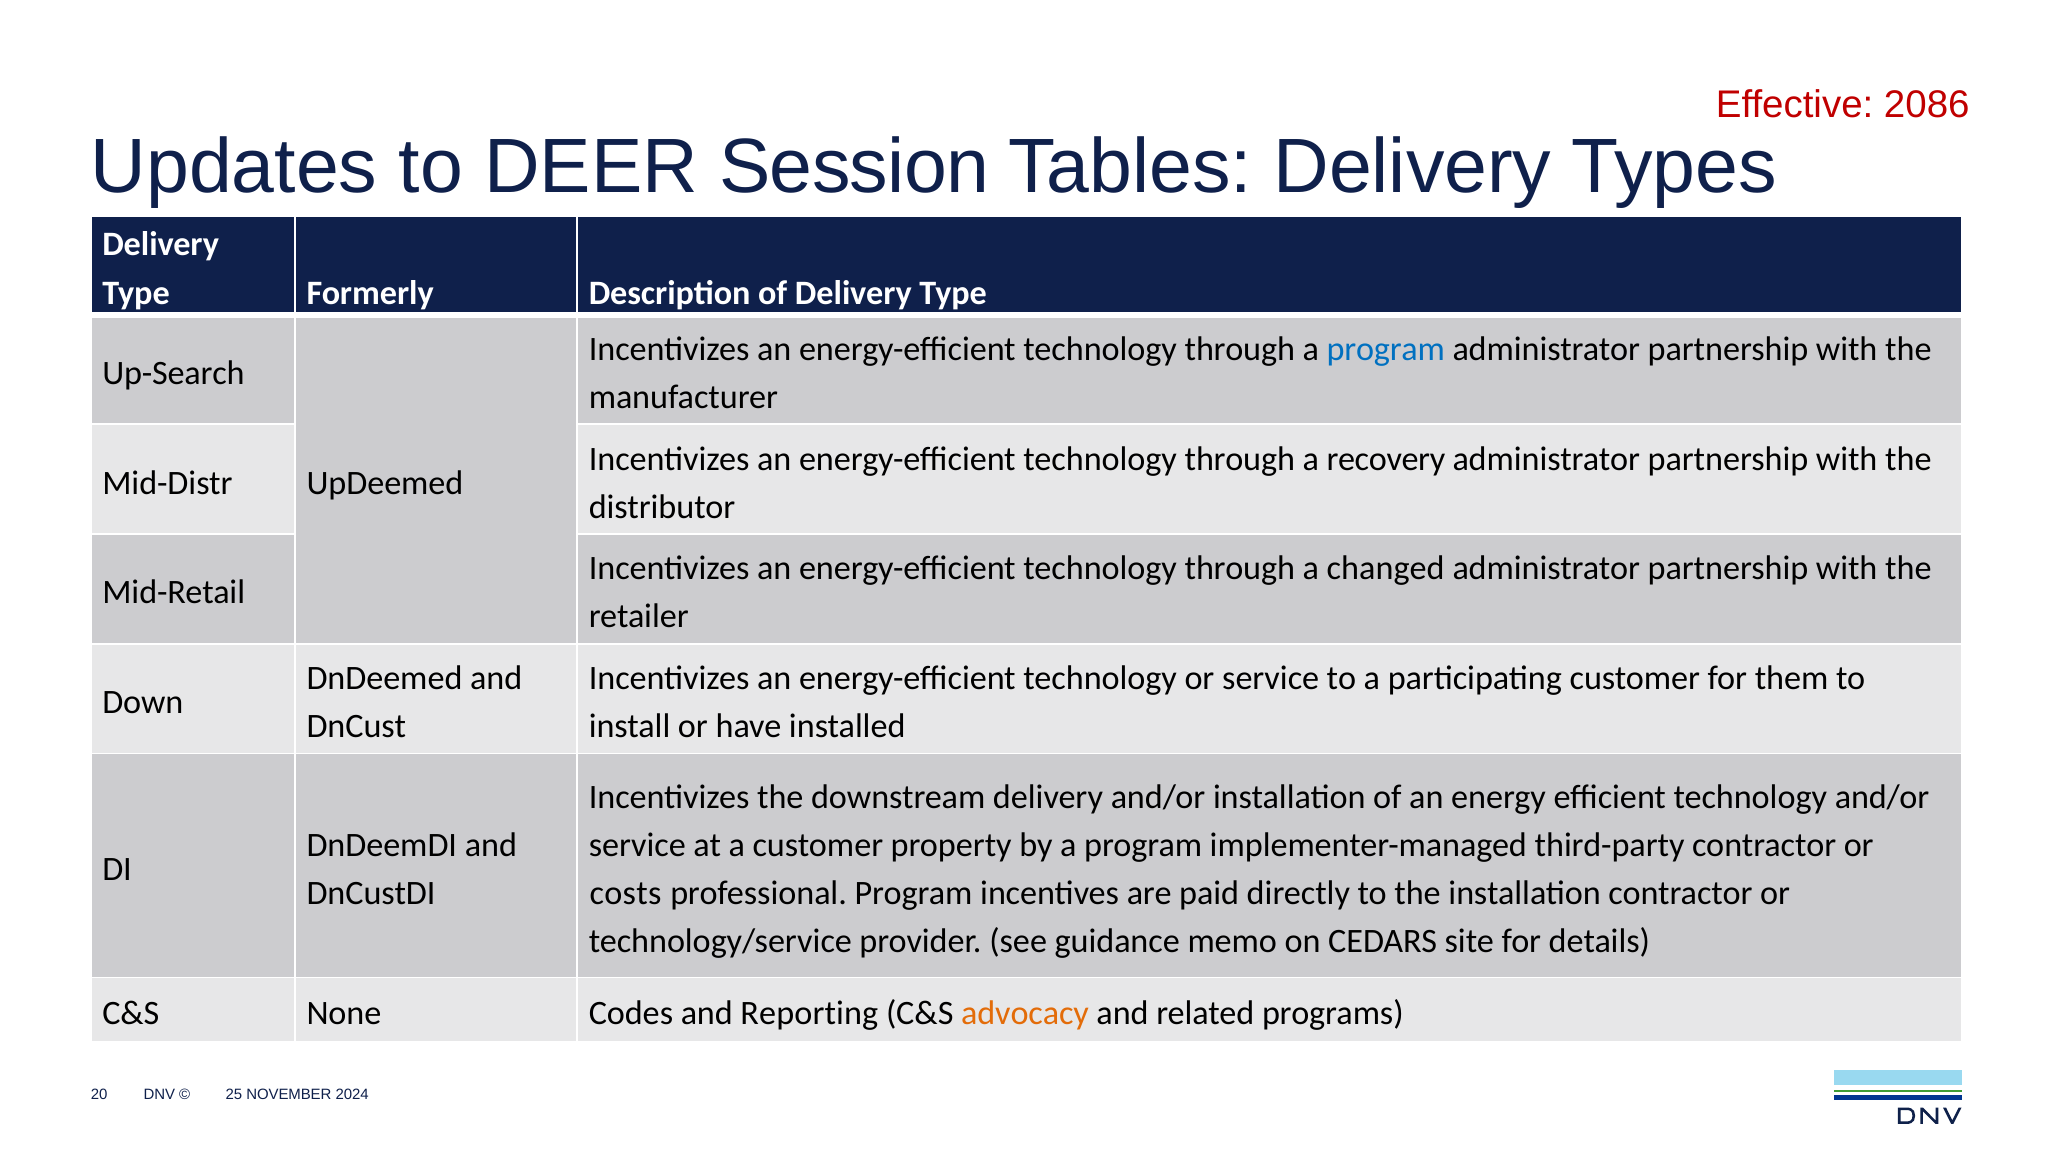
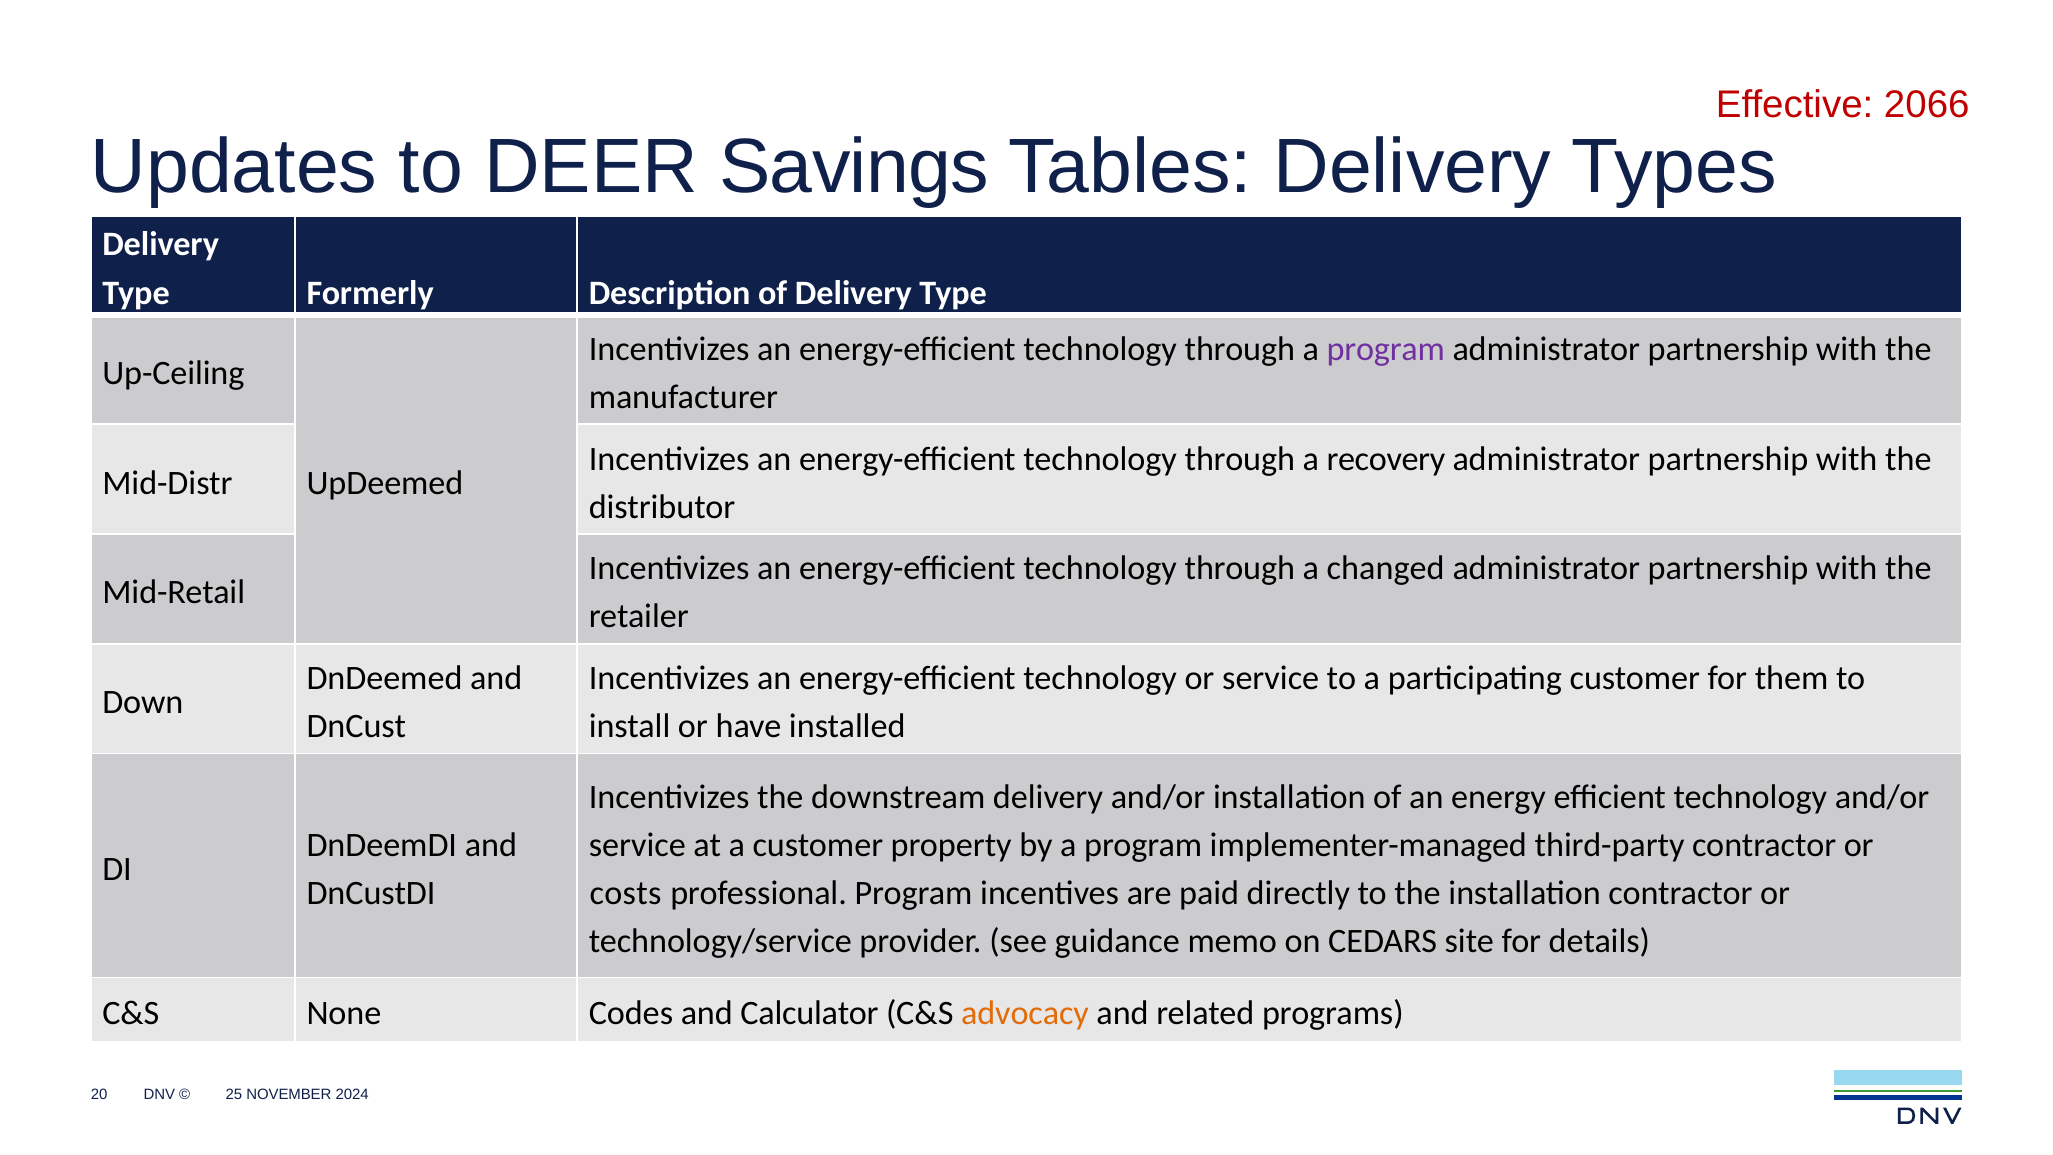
2086: 2086 -> 2066 (1927, 105)
Session: Session -> Savings (854, 167)
program colour: blue -> purple (1386, 349)
Up-Search: Up-Search -> Up-Ceiling (173, 373)
Reporting: Reporting -> Calculator (810, 1013)
